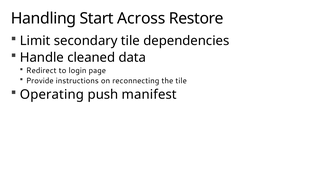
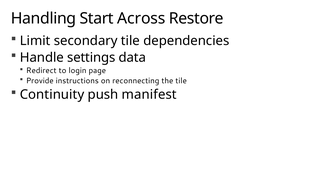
cleaned: cleaned -> settings (91, 58)
Operating: Operating -> Continuity (52, 95)
